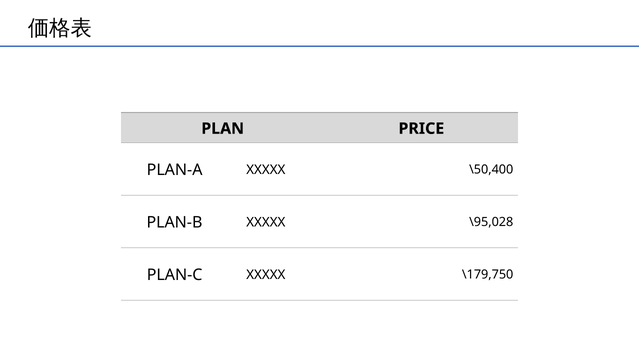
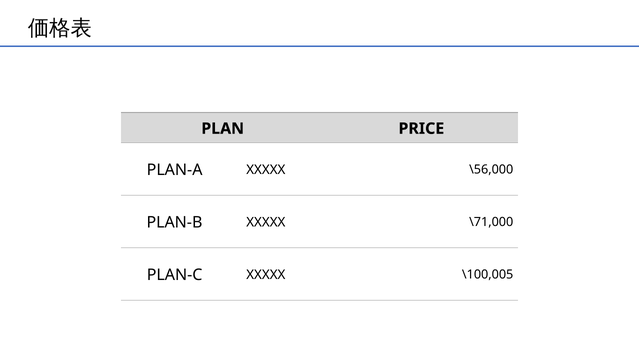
\50,400: \50,400 -> \56,000 (491, 170)
\95,028: \95,028 -> \71,000 (491, 222)
\179,750: \179,750 -> \100,005 (488, 274)
